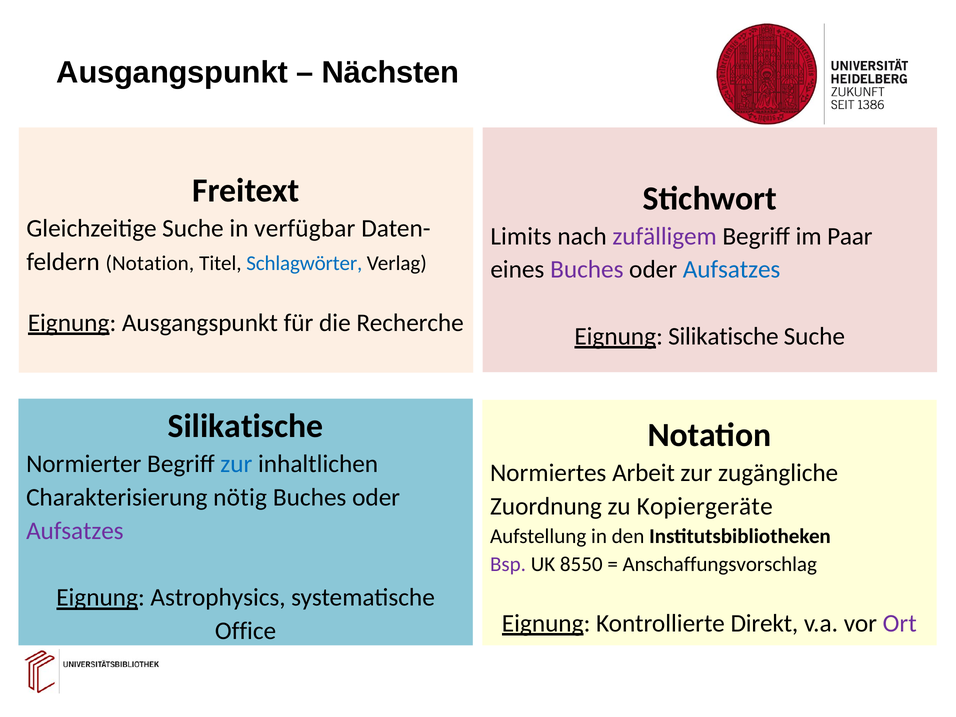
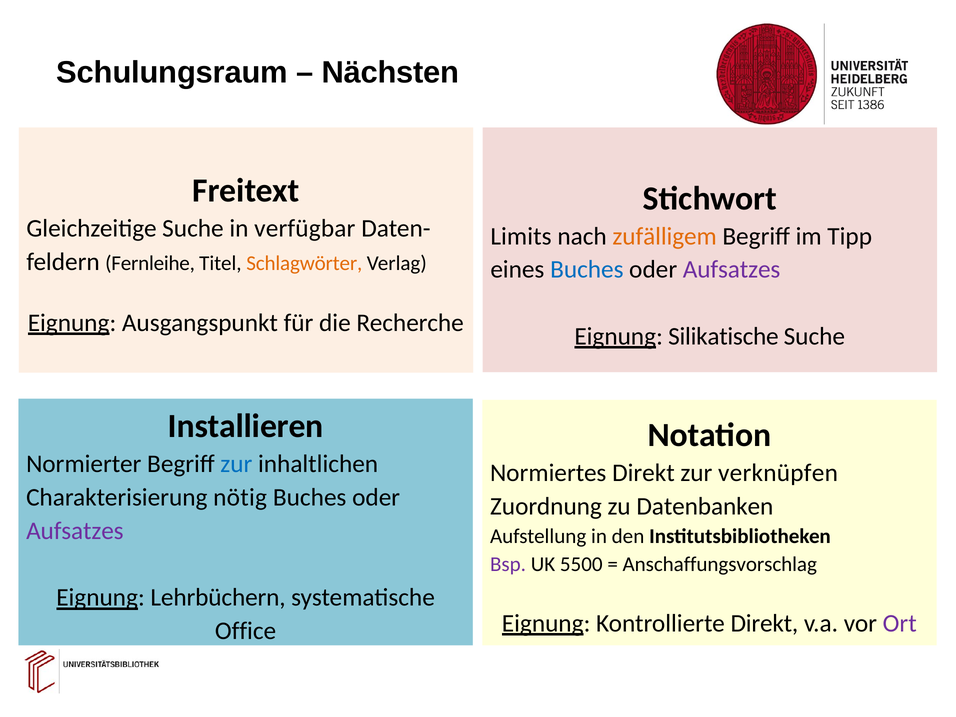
Ausgangspunkt: Ausgangspunkt -> Schulungsraum (172, 73)
zufälligem colour: purple -> orange (665, 236)
Paar: Paar -> Tipp (850, 236)
Notation: Notation -> Fernleihe (150, 263)
Schlagwörter colour: blue -> orange (304, 263)
Buches colour: purple -> blue (587, 270)
Aufsatzes colour: blue -> purple (732, 270)
Silikatische: Silikatische -> Installieren (246, 426)
Normiertes Arbeit: Arbeit -> Direkt (643, 473)
zugängliche: zugängliche -> verknüpfen (778, 473)
Kopiergeräte: Kopiergeräte -> Datenbanken (705, 506)
8550: 8550 -> 5500 (581, 564)
Astrophysics: Astrophysics -> Lehrbüchern (218, 598)
